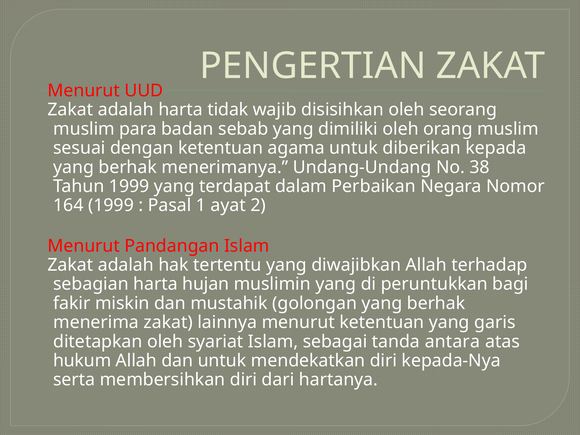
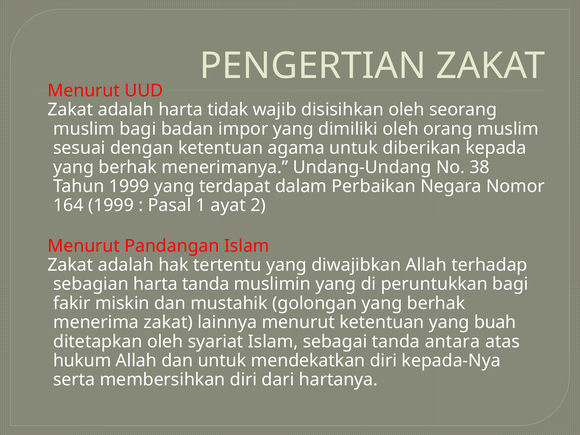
muslim para: para -> bagi (138, 129)
sebab: sebab -> impor (243, 129)
harta hujan: hujan -> tanda (206, 284)
garis: garis -> buah (495, 322)
